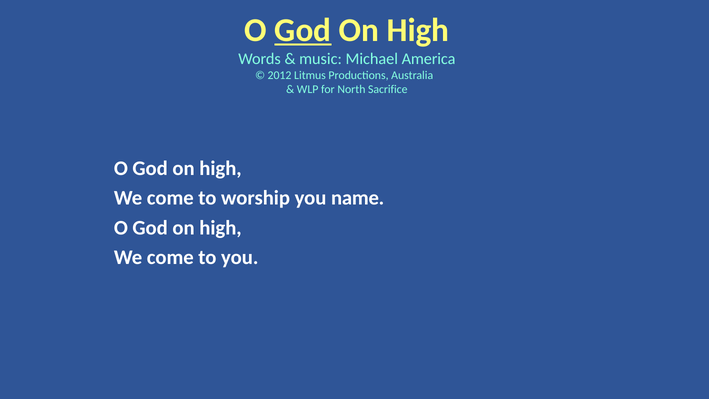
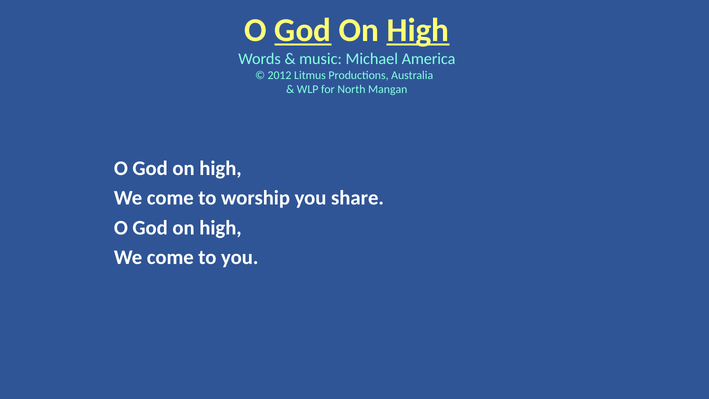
High underline: none -> present (418, 30)
Sacrifice: Sacrifice -> Mangan (388, 89)
name: name -> share (358, 198)
